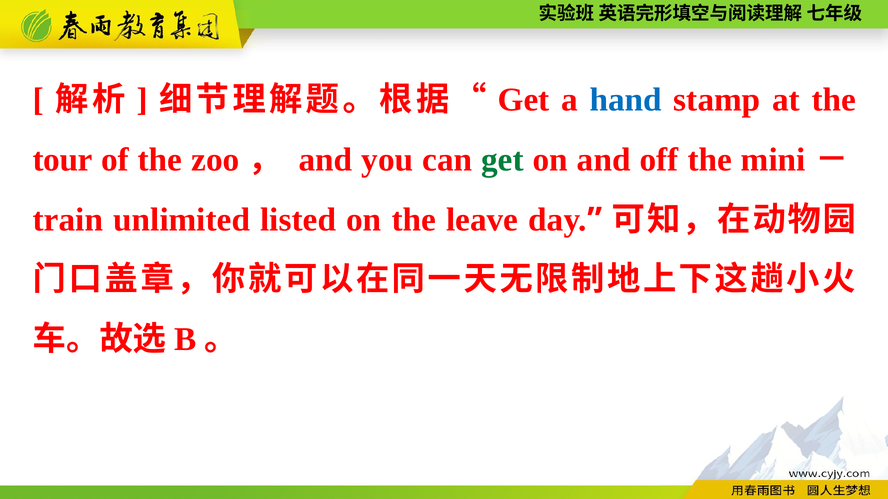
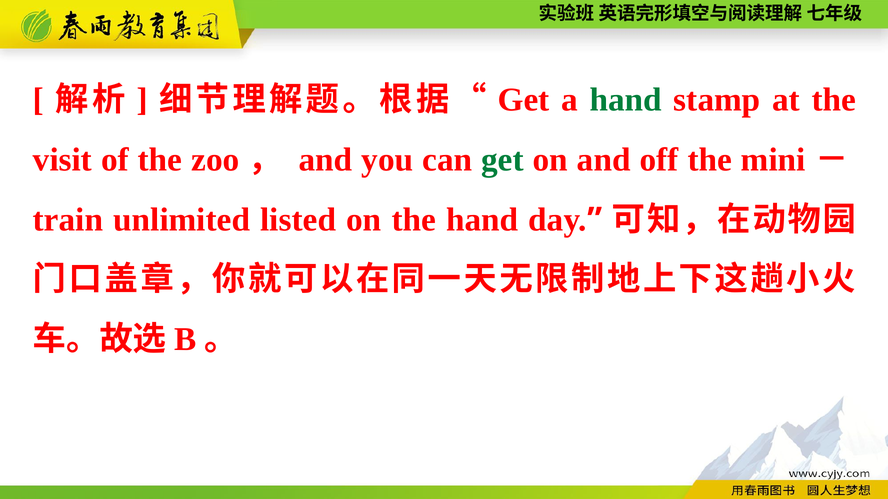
hand colour: blue -> green (626, 100)
tour: tour -> visit (62, 160)
the leave: leave -> hand (482, 220)
